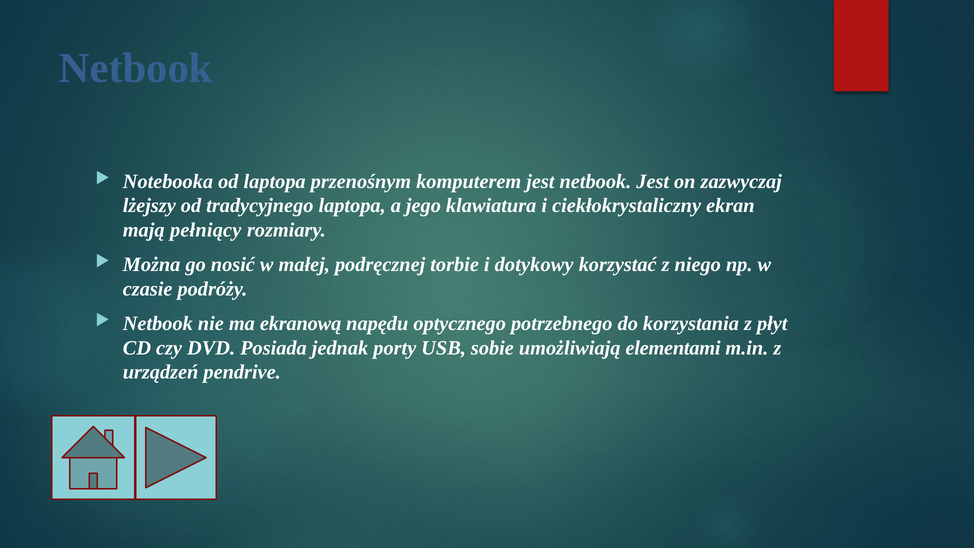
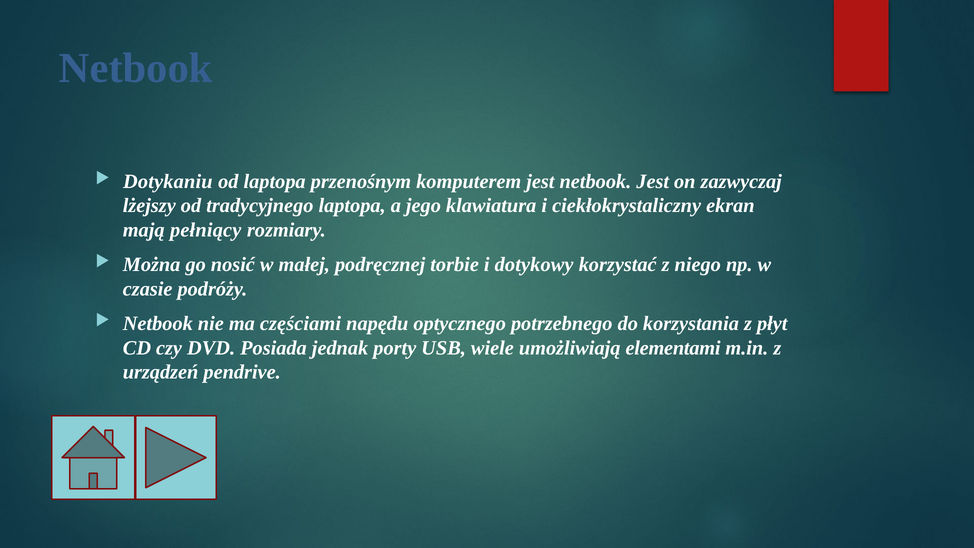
Notebooka: Notebooka -> Dotykaniu (168, 181)
ekranową: ekranową -> częściami (300, 323)
sobie: sobie -> wiele (492, 348)
